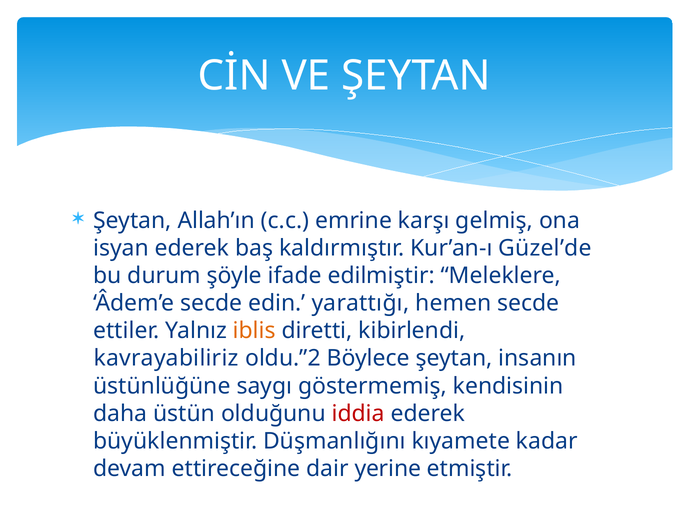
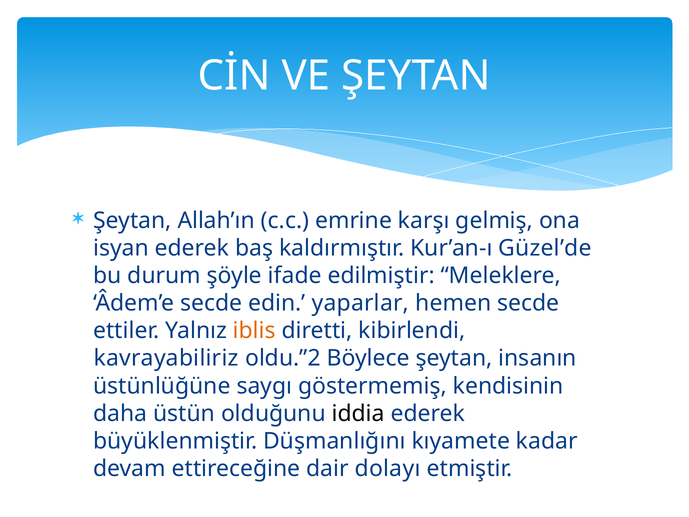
yarattığı: yarattığı -> yaparlar (360, 303)
iddia colour: red -> black (358, 413)
yerine: yerine -> dolayı (388, 468)
